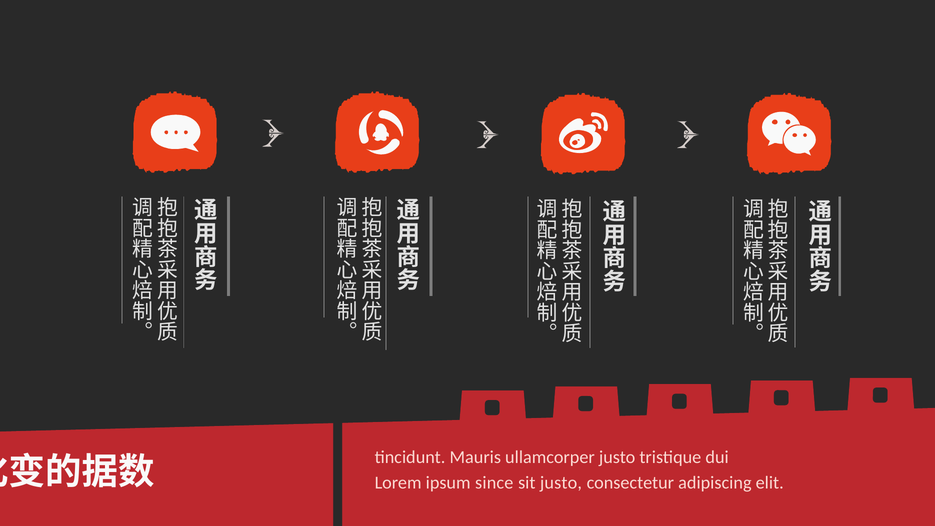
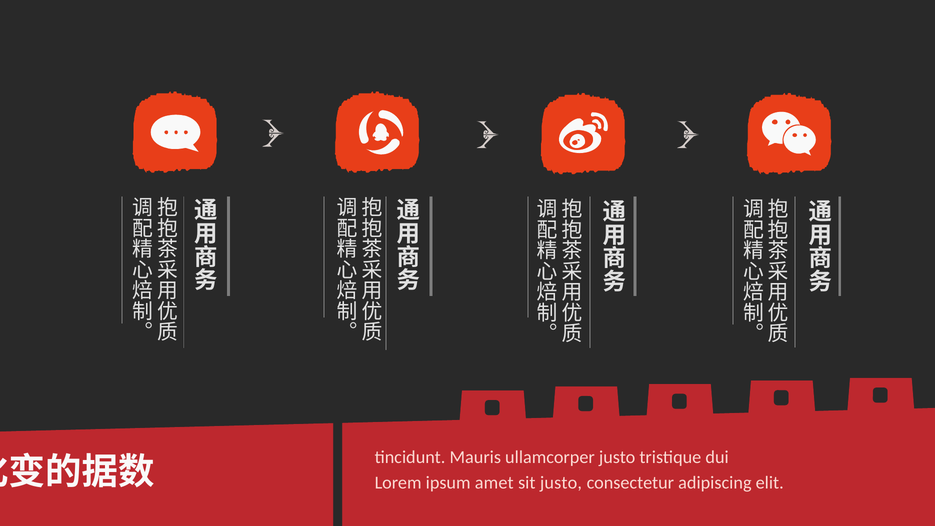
since: since -> amet (494, 483)
